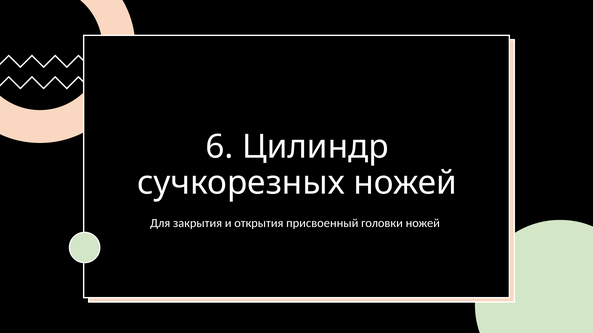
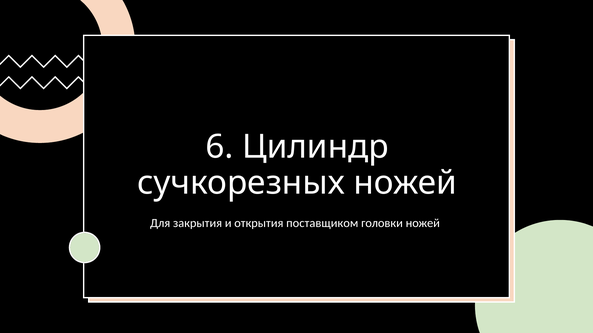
присвоенный: присвоенный -> поставщиком (322, 224)
